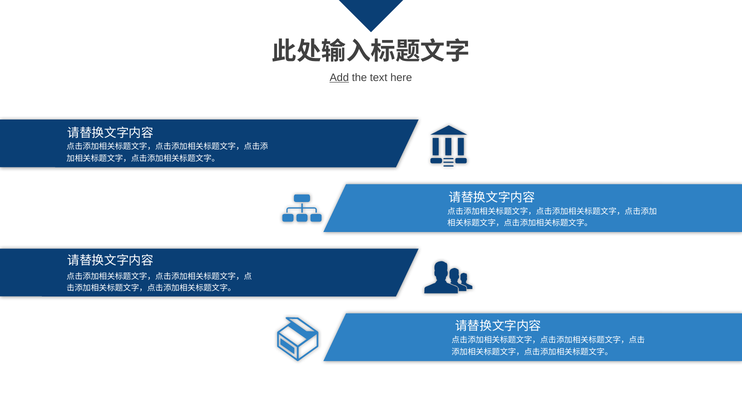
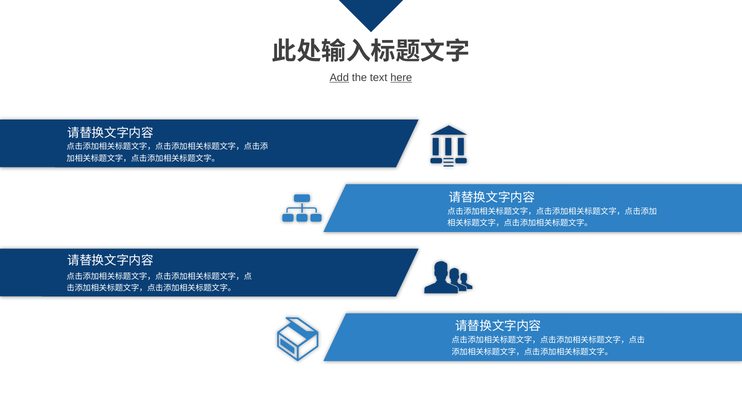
here underline: none -> present (401, 78)
